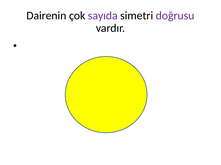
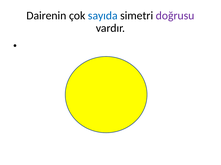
sayıda colour: purple -> blue (103, 16)
